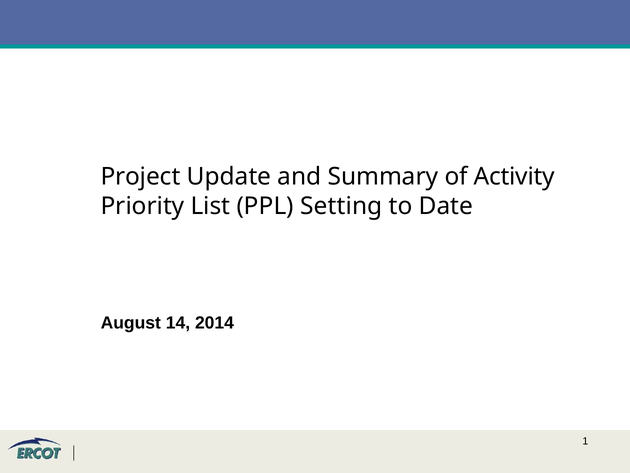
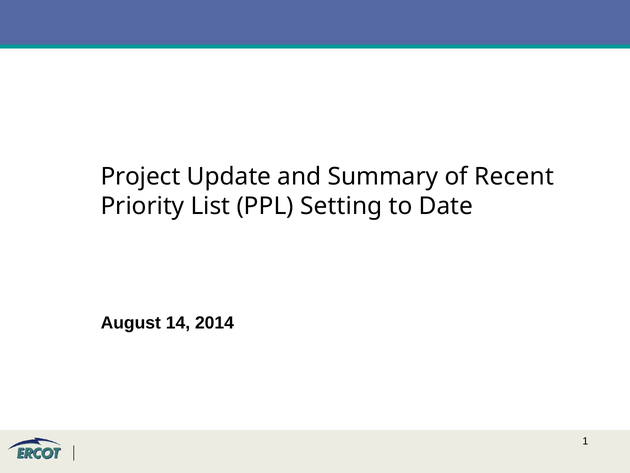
Activity: Activity -> Recent (514, 177)
